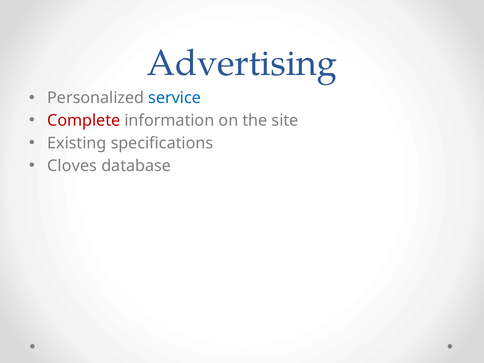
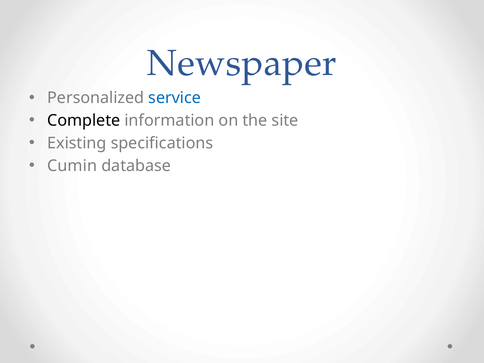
Advertising: Advertising -> Newspaper (242, 63)
Complete colour: red -> black (84, 121)
Cloves: Cloves -> Cumin (72, 166)
